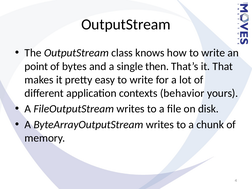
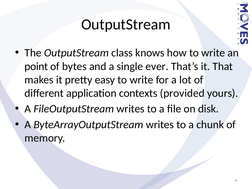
then: then -> ever (157, 66)
behavior: behavior -> provided (182, 93)
